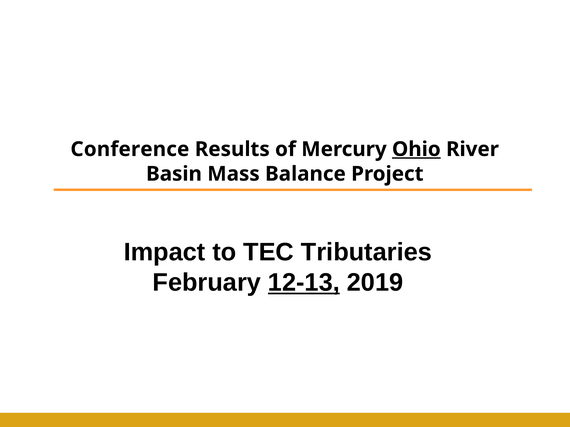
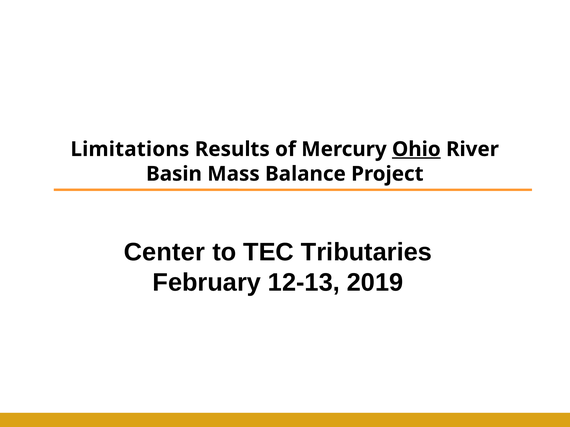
Conference: Conference -> Limitations (130, 149)
Impact: Impact -> Center (164, 253)
12-13 underline: present -> none (304, 283)
